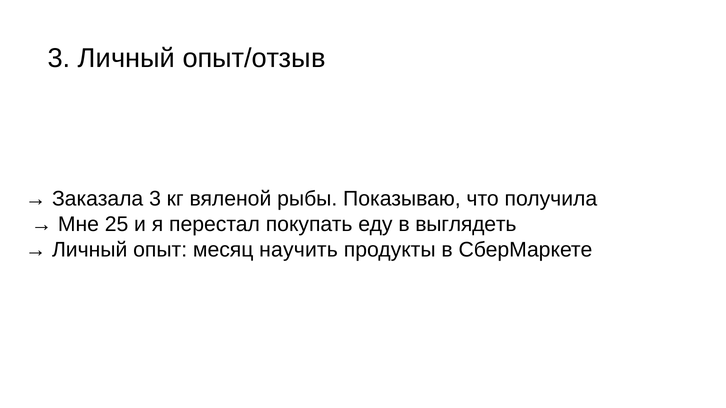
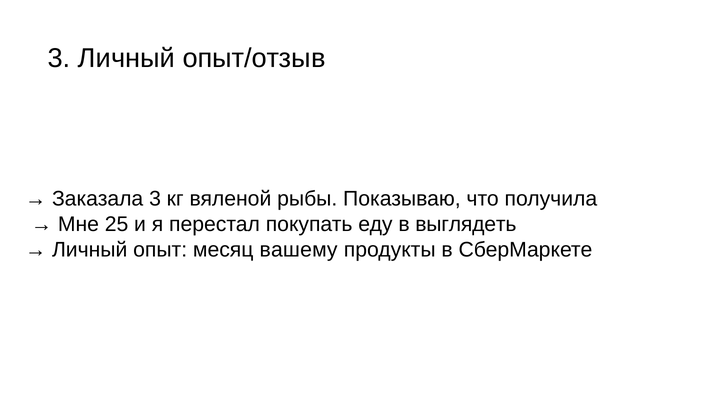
научить: научить -> вашему (299, 250)
